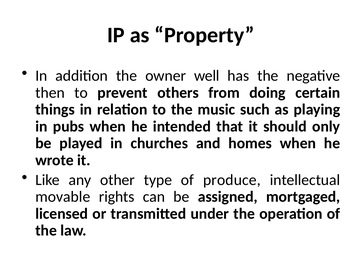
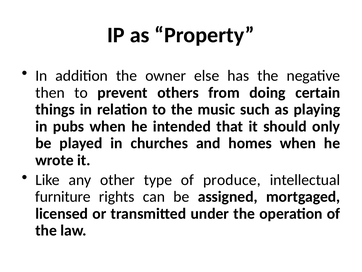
well: well -> else (207, 76)
movable: movable -> furniture (63, 196)
